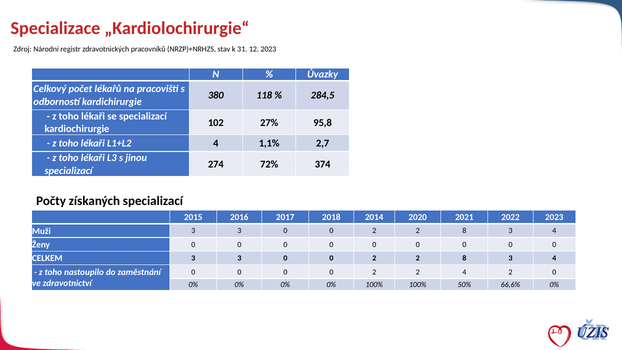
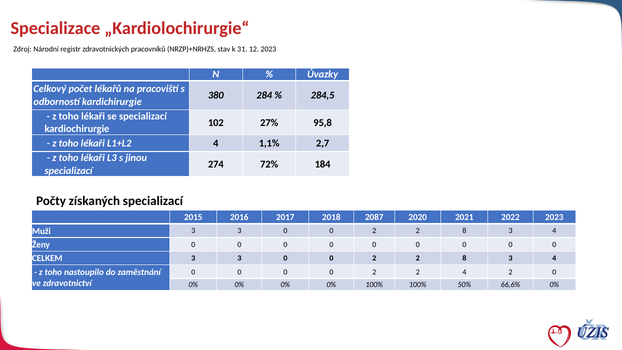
118: 118 -> 284 (264, 96)
374: 374 -> 184 (323, 164)
2014: 2014 -> 2087 (374, 217)
